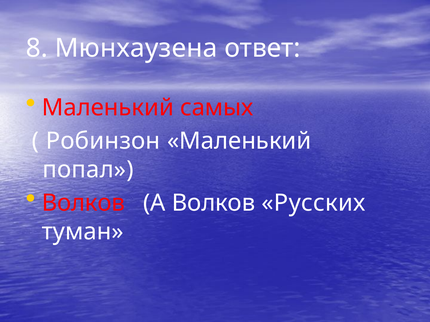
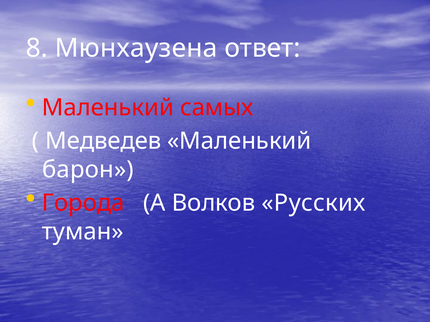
Робинзон: Робинзон -> Медведев (103, 141)
попал: попал -> барон (88, 170)
Волков: Волков -> Города (83, 203)
